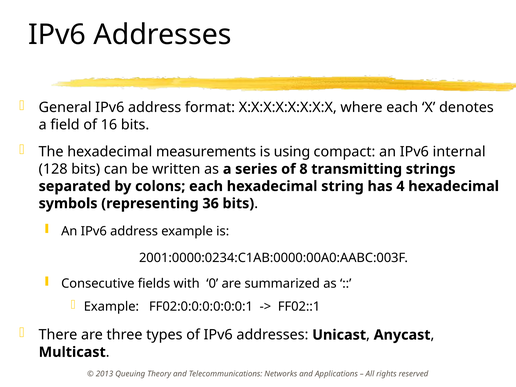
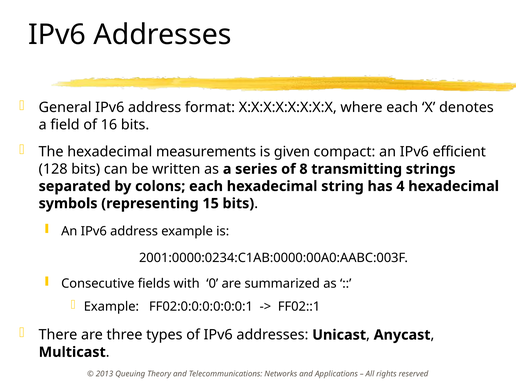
using: using -> given (292, 152)
internal: internal -> efficient (459, 152)
36: 36 -> 15 (211, 203)
